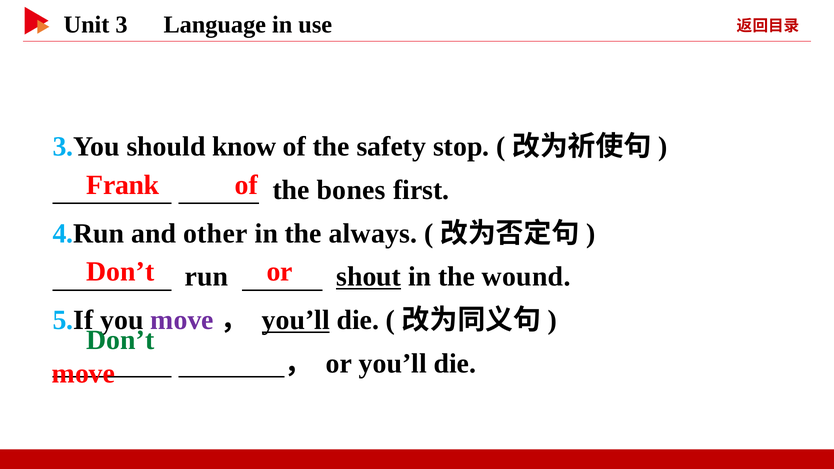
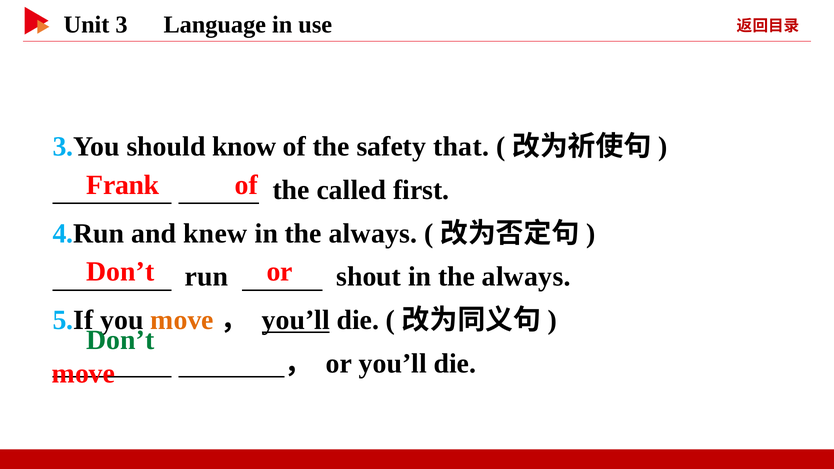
stop: stop -> that (461, 147)
bones: bones -> called (351, 190)
other: other -> knew (215, 234)
shout underline: present -> none (369, 277)
wound: wound -> always (526, 277)
move colour: purple -> orange (182, 320)
